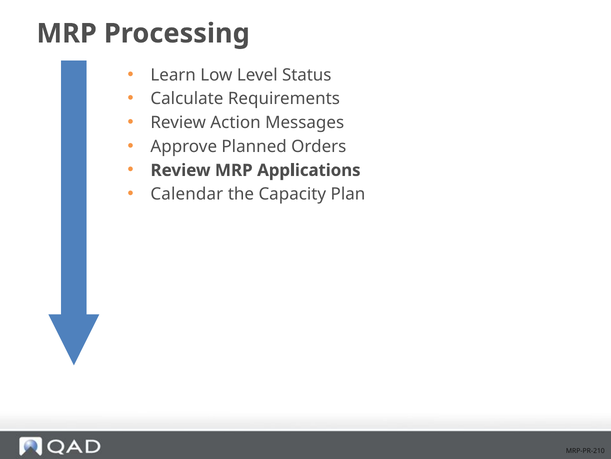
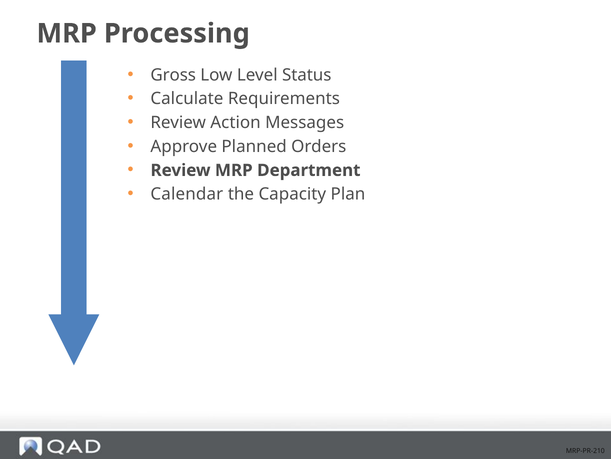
Learn: Learn -> Gross (173, 75)
Applications: Applications -> Department (309, 170)
